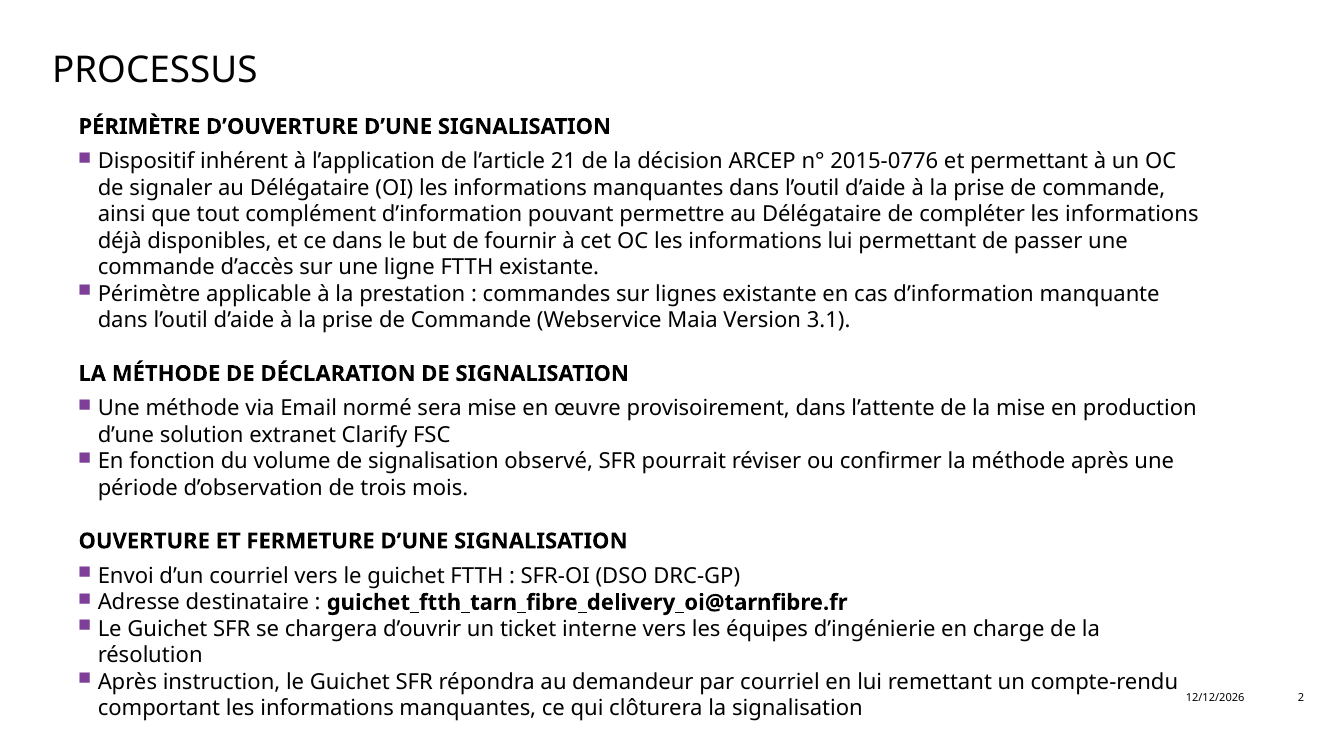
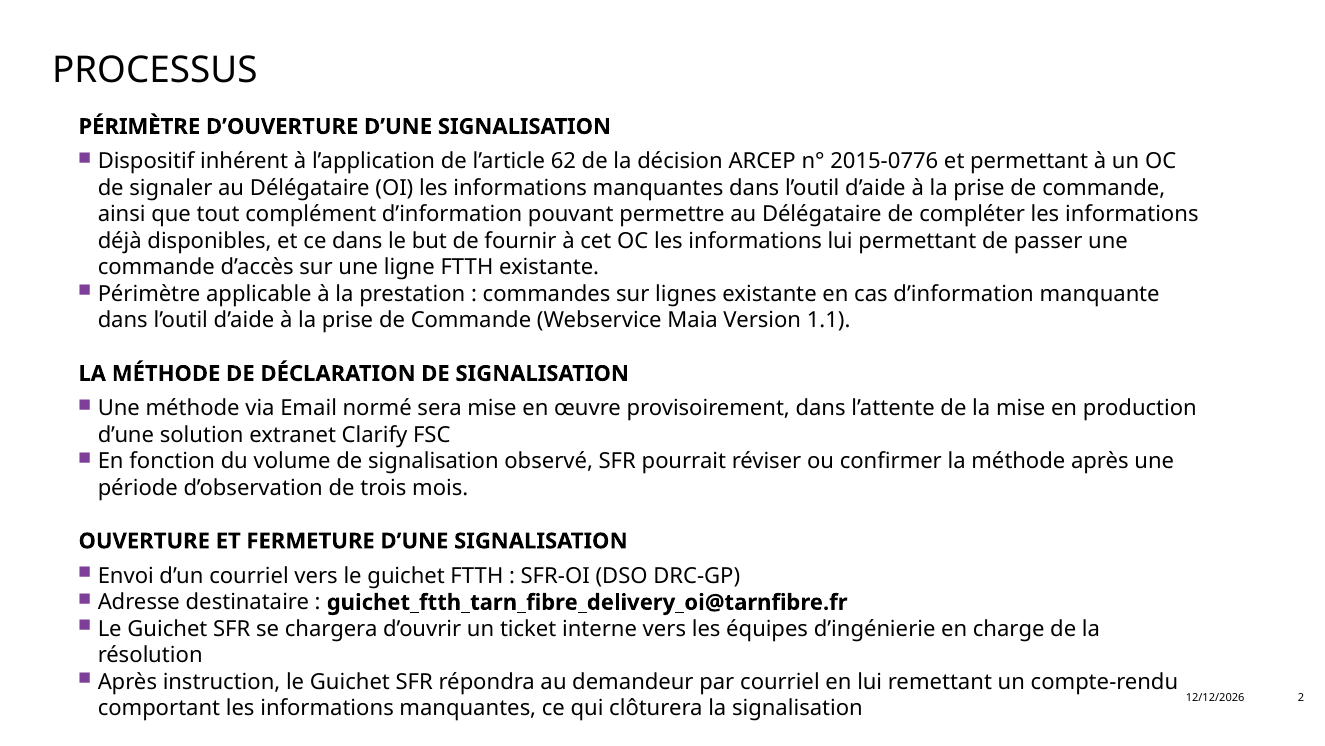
21: 21 -> 62 (563, 161)
3.1: 3.1 -> 1.1 (829, 320)
